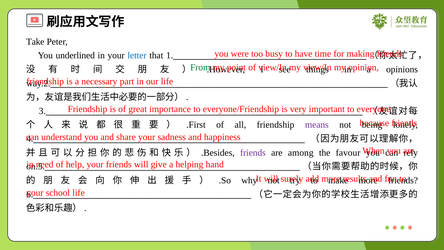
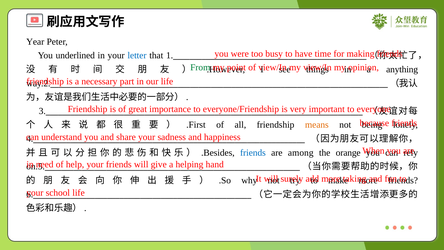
Take: Take -> Year (35, 42)
opinions: opinions -> anything (402, 69)
means colour: purple -> orange (317, 125)
friends colour: purple -> blue (253, 153)
favour: favour -> orange (348, 153)
results: results -> taking (355, 179)
